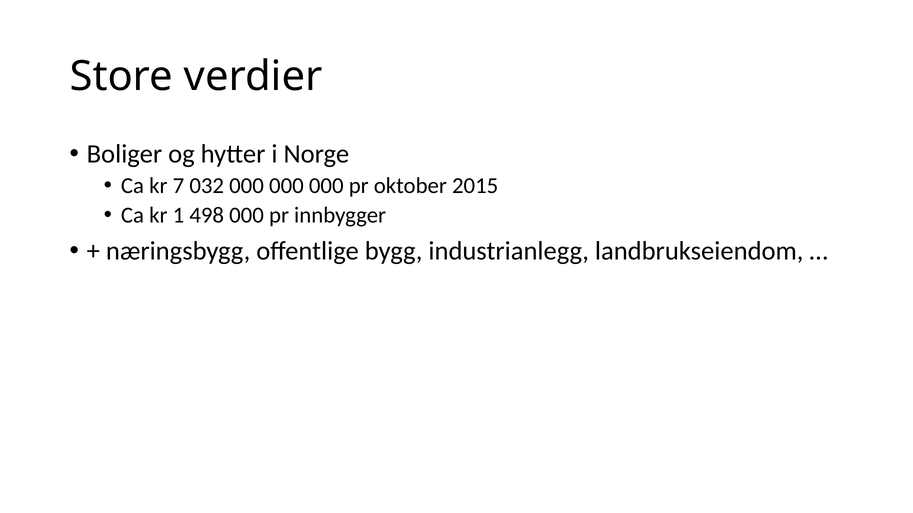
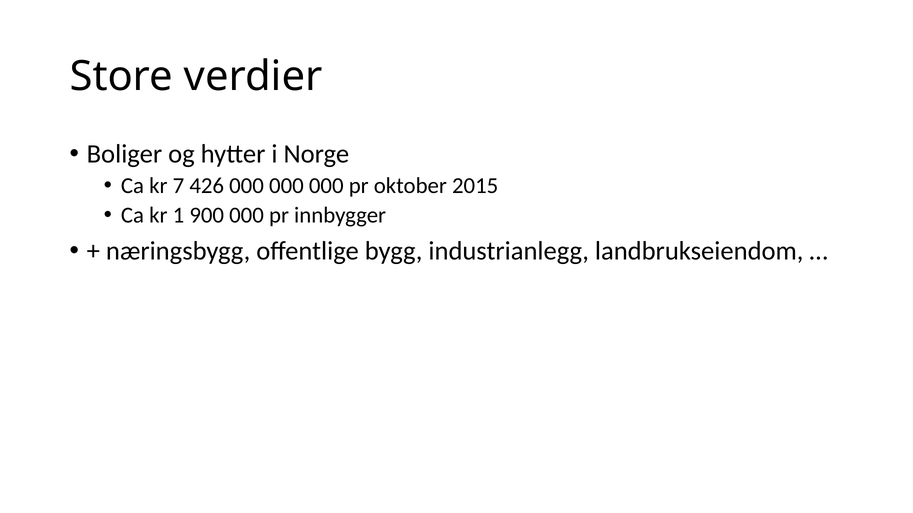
032: 032 -> 426 (207, 186)
498: 498 -> 900 (207, 215)
